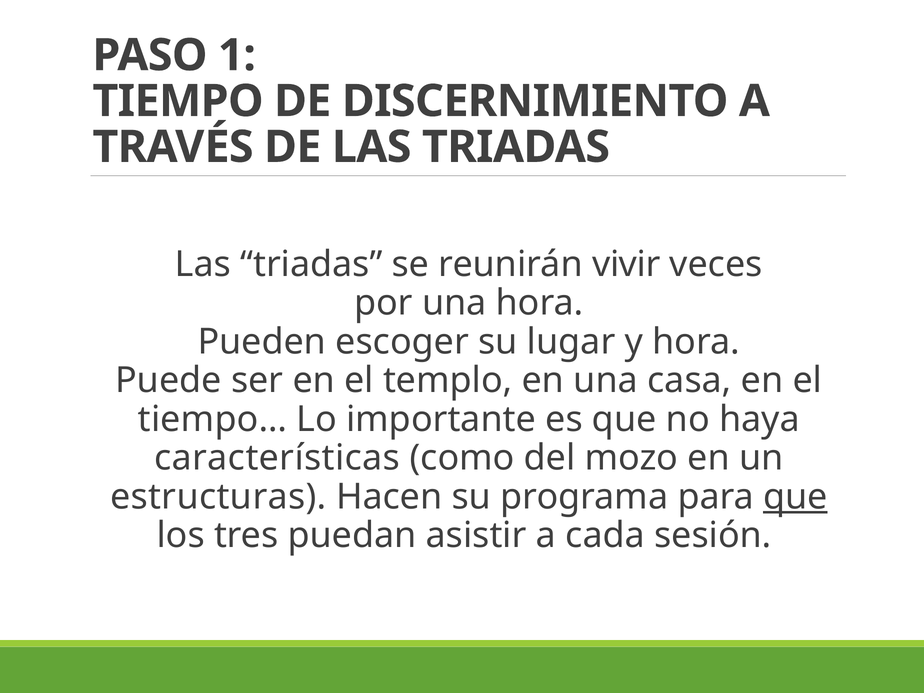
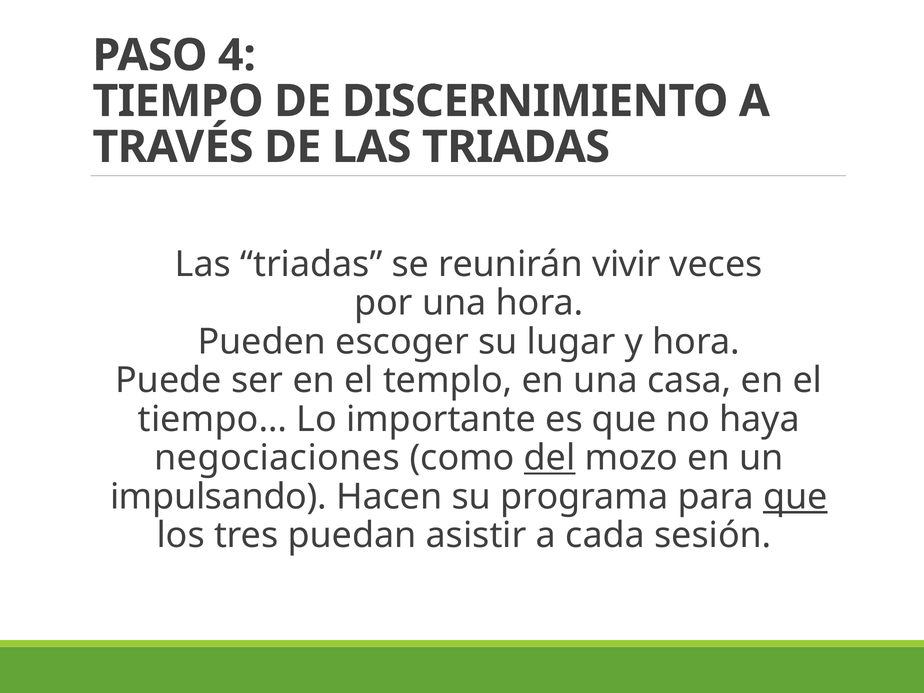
1: 1 -> 4 (237, 55)
características: características -> negociaciones (277, 458)
del underline: none -> present (550, 458)
estructuras: estructuras -> impulsando (219, 497)
